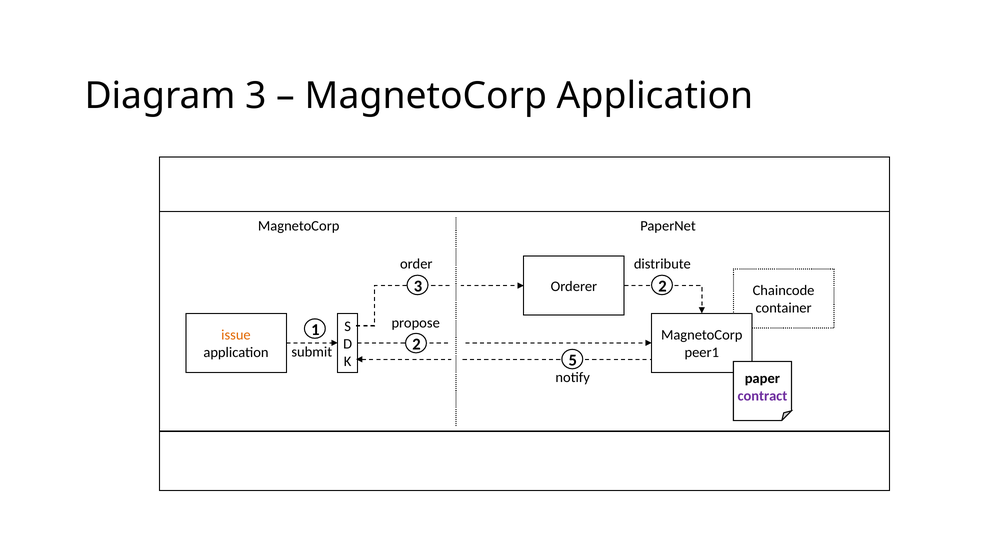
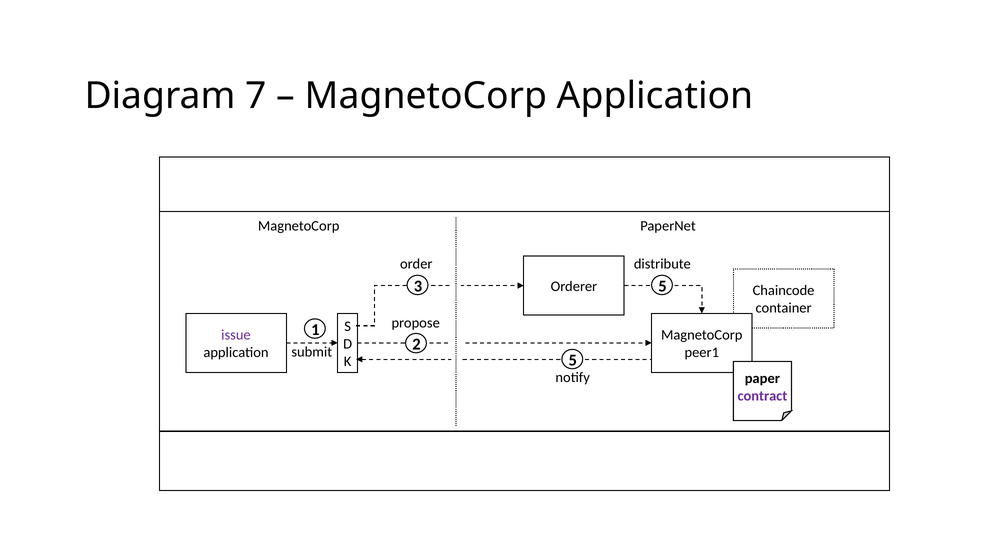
Diagram 3: 3 -> 7 (256, 96)
3 2: 2 -> 5 (662, 286)
issue colour: orange -> purple (236, 335)
